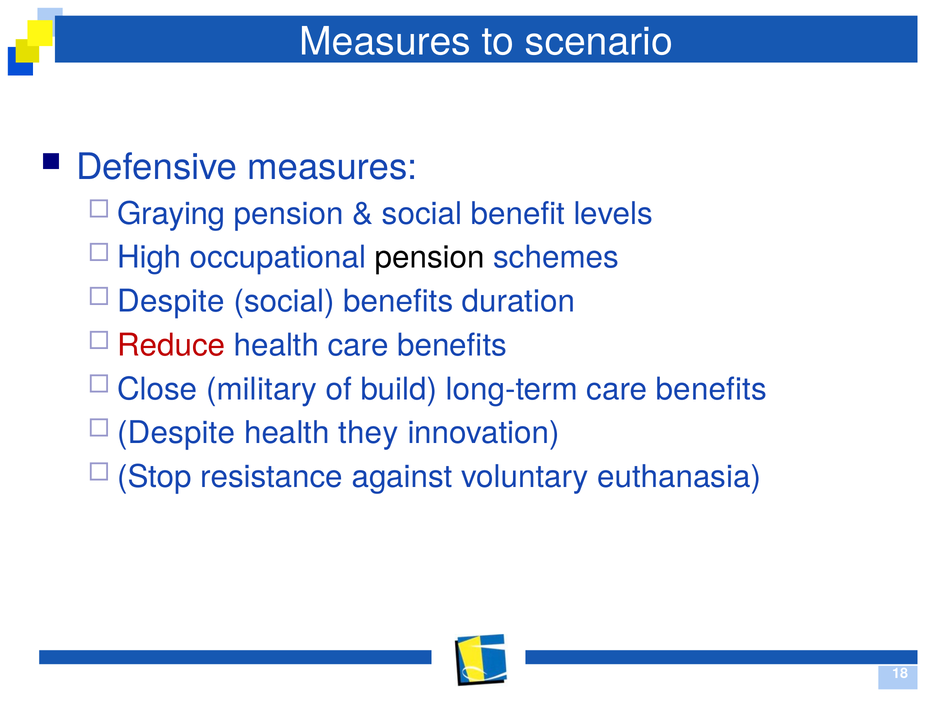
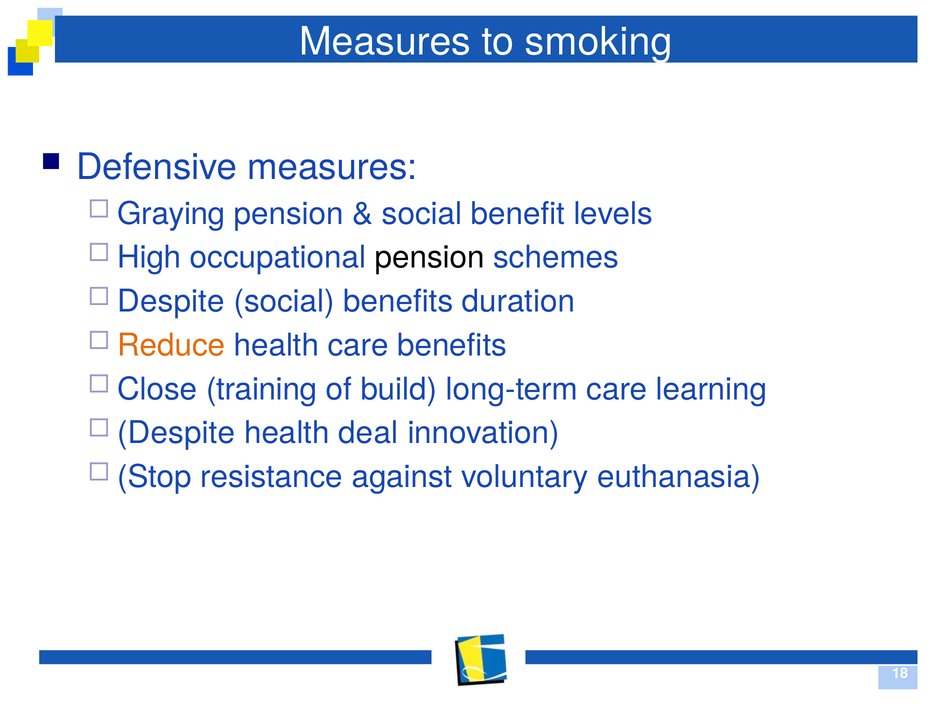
scenario: scenario -> smoking (599, 42)
Reduce colour: red -> orange (171, 346)
military: military -> training (262, 390)
long-term care benefits: benefits -> learning (711, 390)
they: they -> deal (368, 433)
